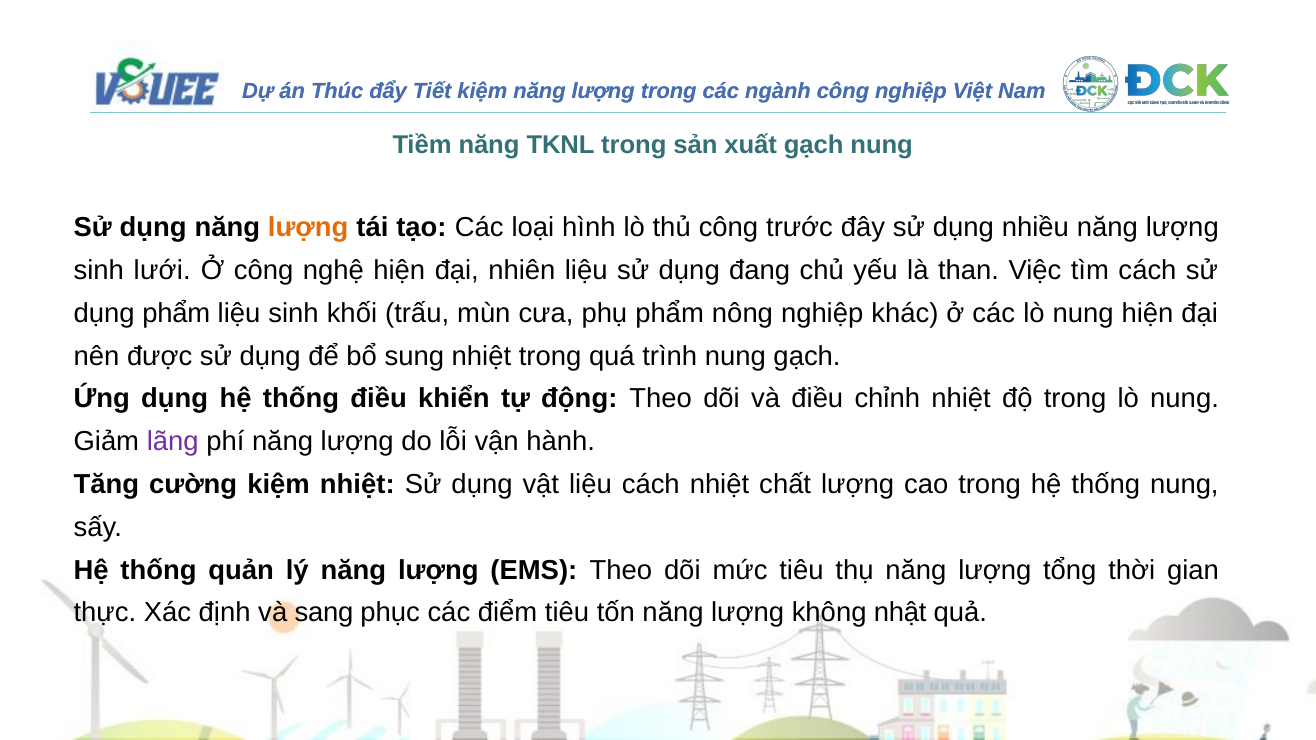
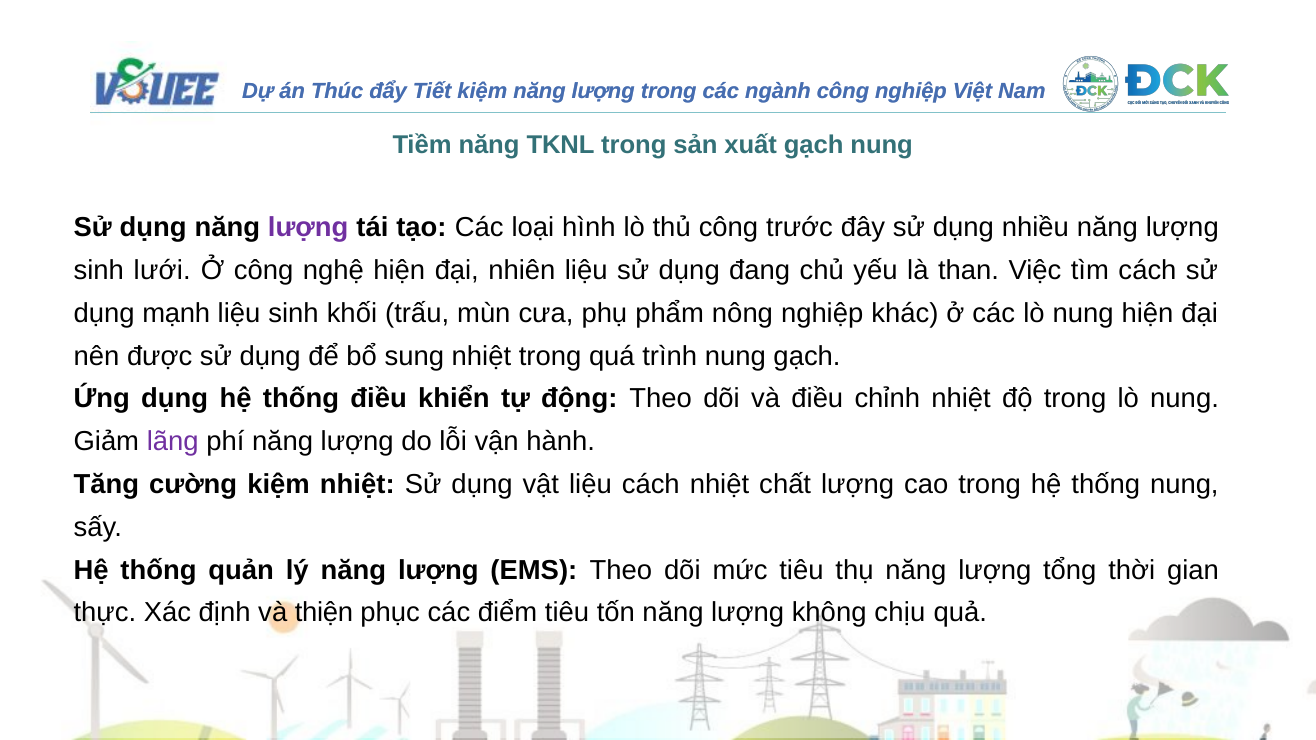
lượng colour: orange -> purple (308, 228)
dụng phẩm: phẩm -> mạnh (176, 314)
sang: sang -> thiện (324, 613)
nhật: nhật -> chịu (900, 613)
